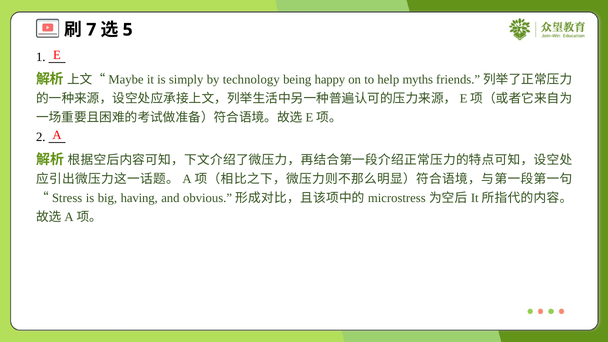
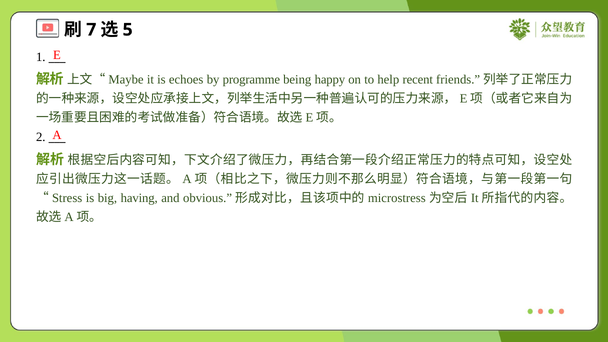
simply: simply -> echoes (186, 80)
technology: technology -> programme (251, 80)
myths: myths -> recent (418, 80)
